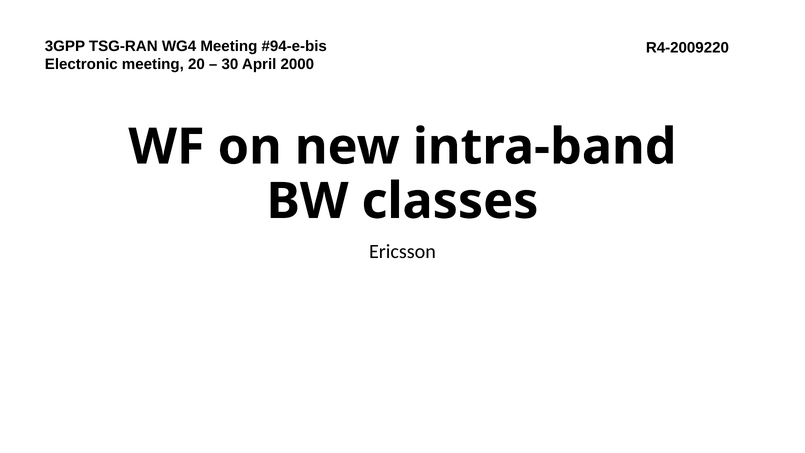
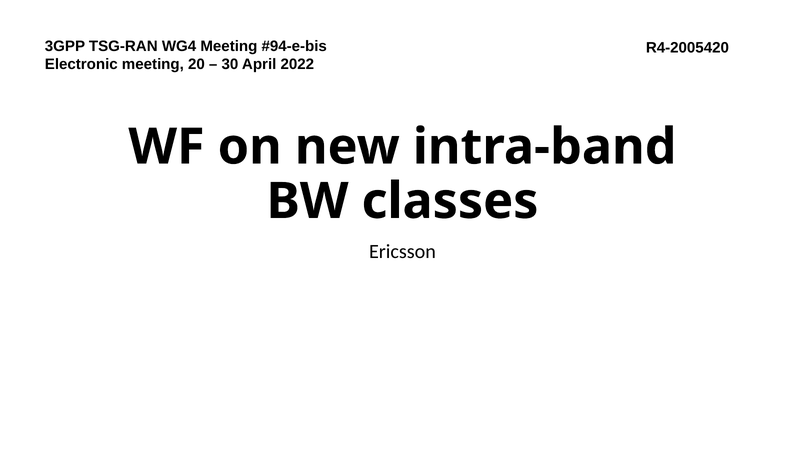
R4-2009220: R4-2009220 -> R4-2005420 (687, 48)
2000: 2000 -> 2022 (297, 64)
